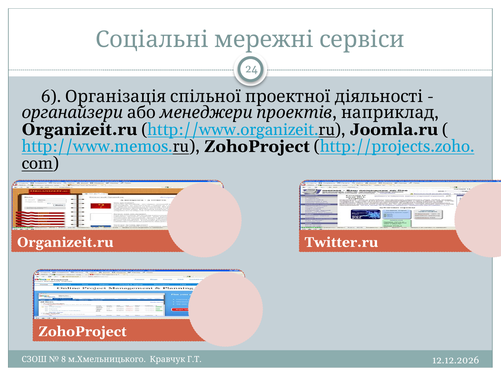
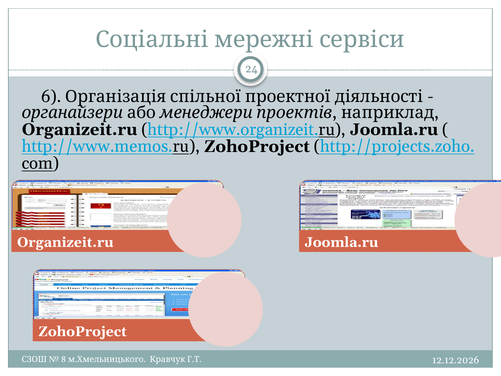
Organizeit.ru Twitter.ru: Twitter.ru -> Joomla.ru (341, 242)
